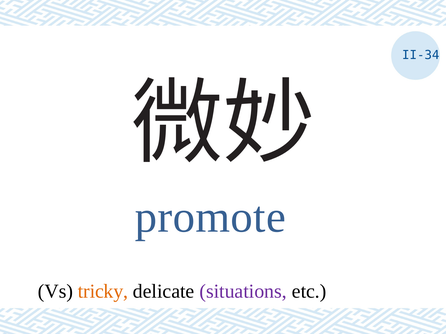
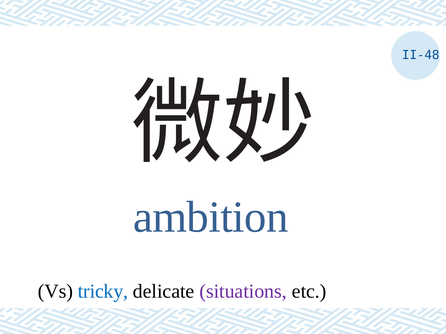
II-34: II-34 -> II-48 (421, 55)
promote: promote -> ambition (211, 217)
tricky colour: orange -> blue (103, 292)
